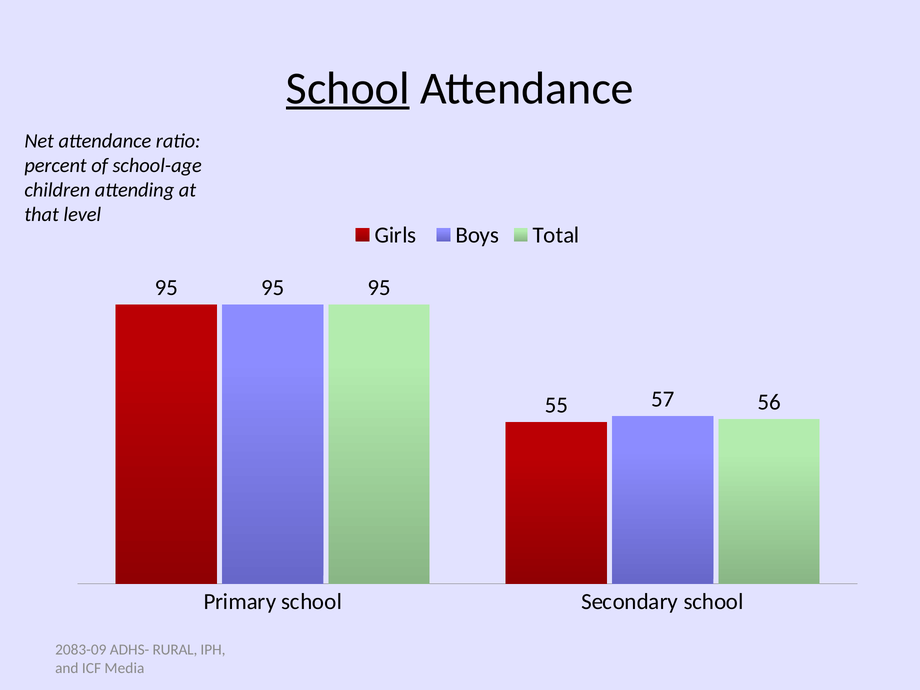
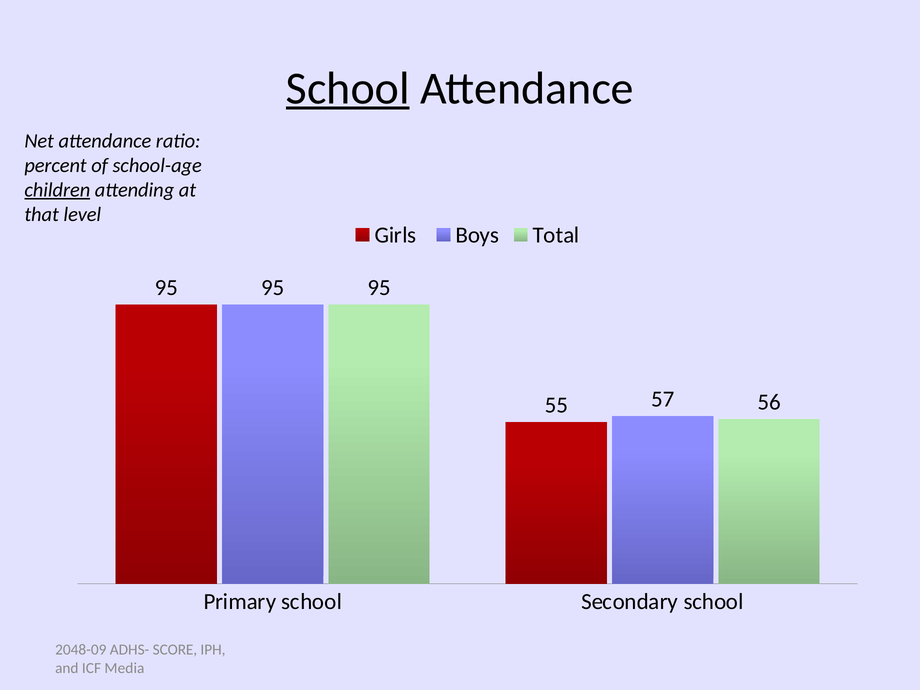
children underline: none -> present (57, 190)
2083-09: 2083-09 -> 2048-09 (81, 650)
RURAL: RURAL -> SCORE (175, 650)
